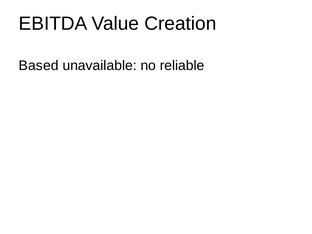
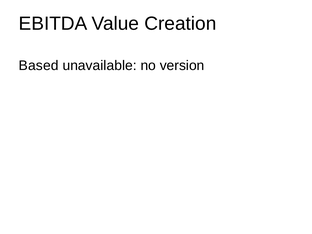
reliable: reliable -> version (182, 65)
